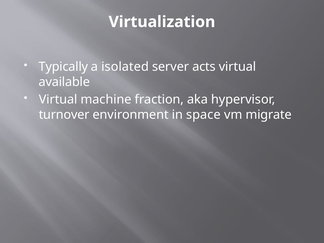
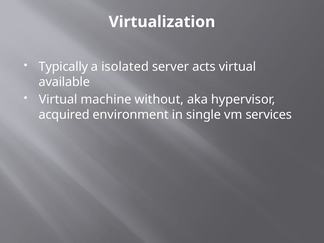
fraction: fraction -> without (159, 100)
turnover: turnover -> acquired (64, 115)
space: space -> single (204, 115)
migrate: migrate -> services (269, 115)
